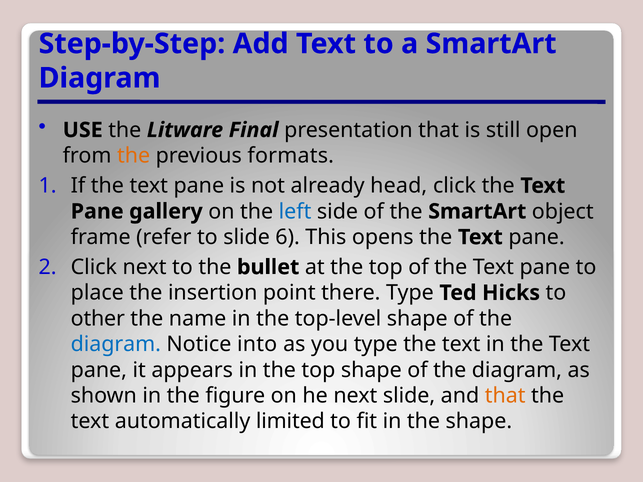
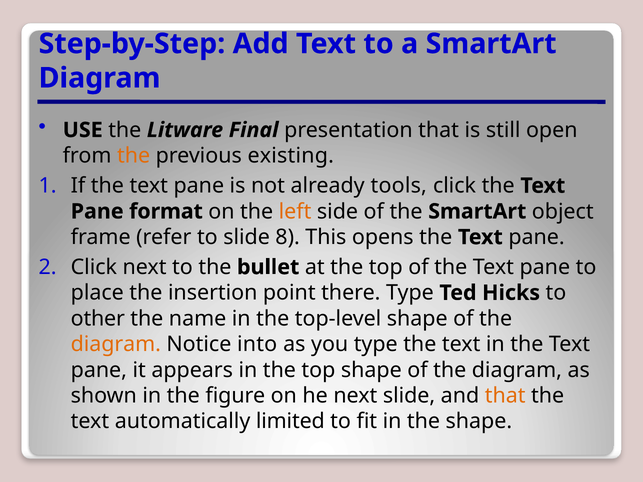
formats: formats -> existing (291, 156)
head: head -> tools (399, 186)
gallery: gallery -> format (166, 212)
left colour: blue -> orange (295, 212)
6: 6 -> 8 (288, 237)
diagram colour: blue -> orange (116, 344)
